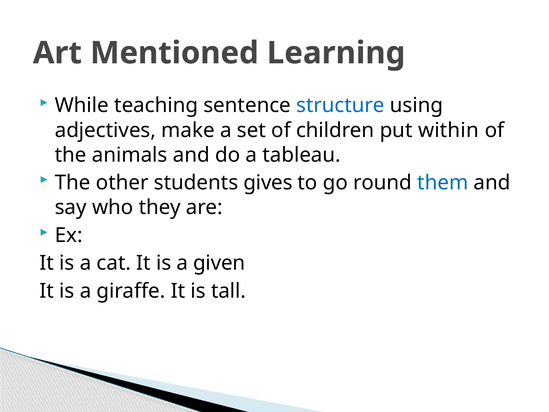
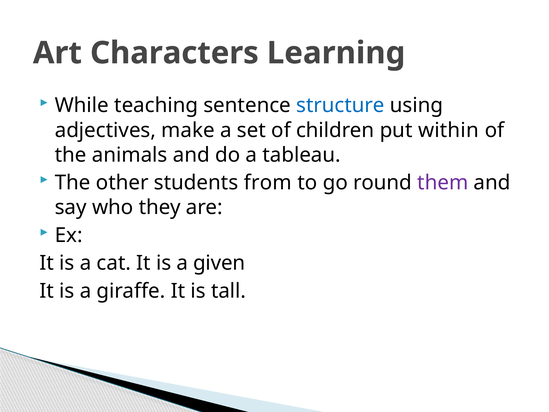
Mentioned: Mentioned -> Characters (174, 53)
gives: gives -> from (268, 183)
them colour: blue -> purple (443, 183)
